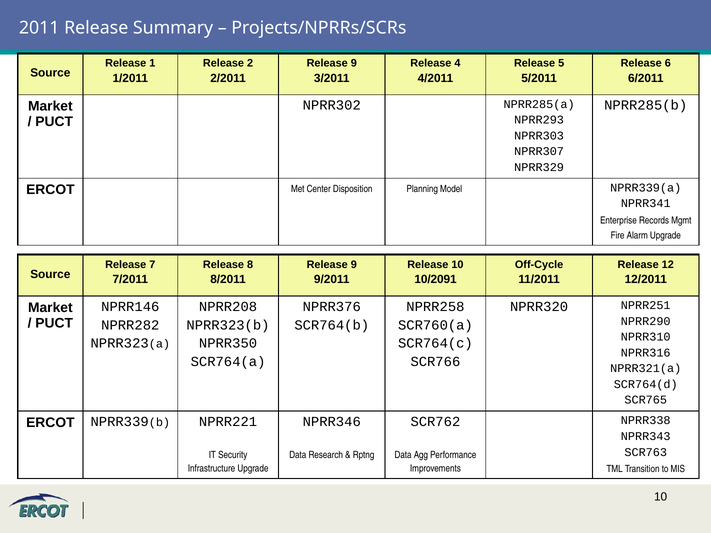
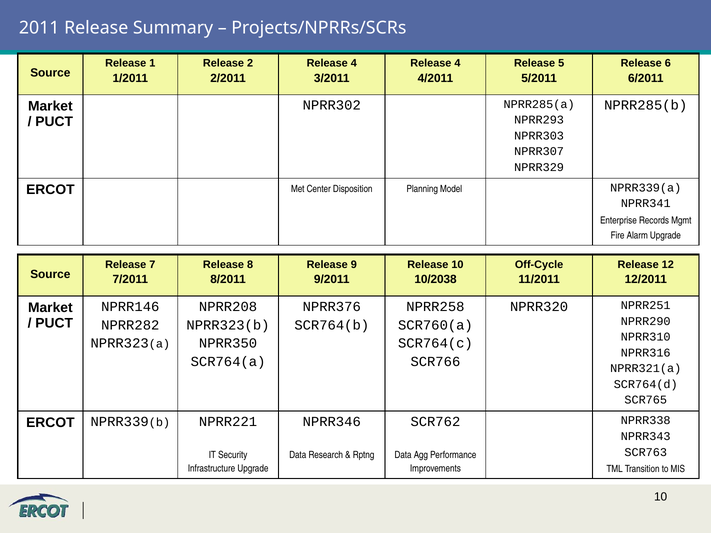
9: 9 -> 4 (354, 63)
10/2091: 10/2091 -> 10/2038 (436, 280)
